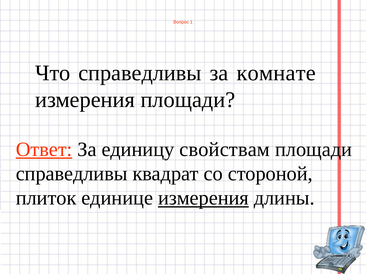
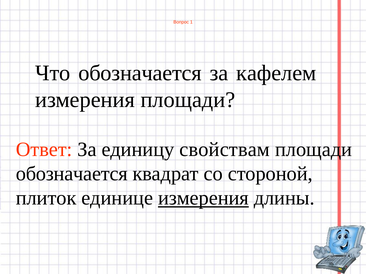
Что справедливы: справедливы -> обозначается (140, 73)
комнате: комнате -> кафелем (276, 73)
Ответ underline: present -> none (44, 150)
справедливы: справедливы -> обозначается (72, 174)
